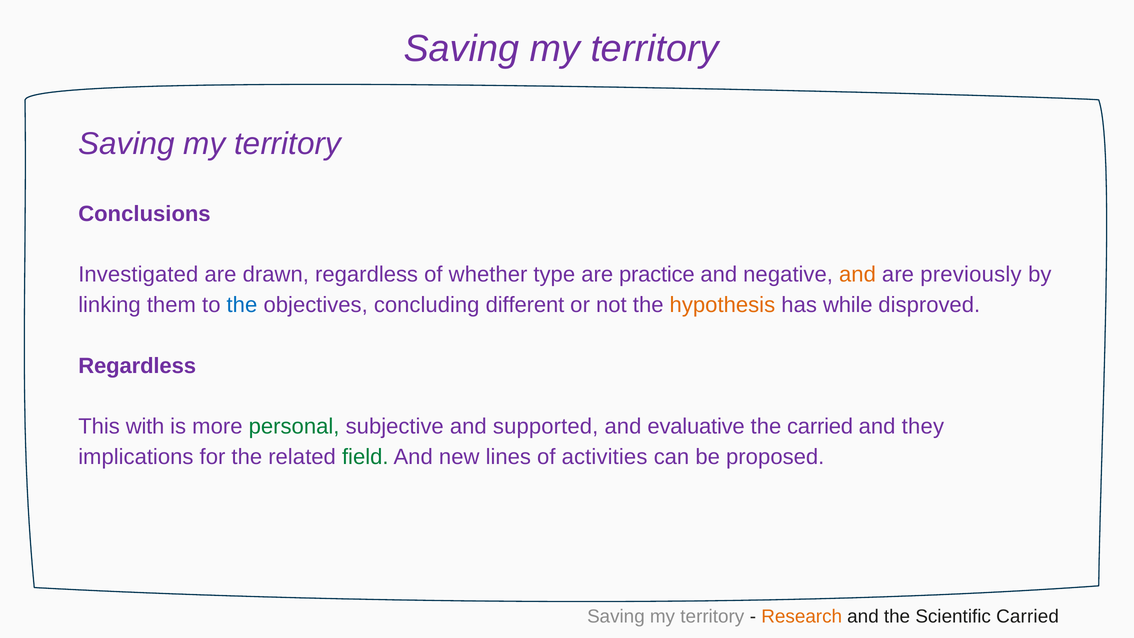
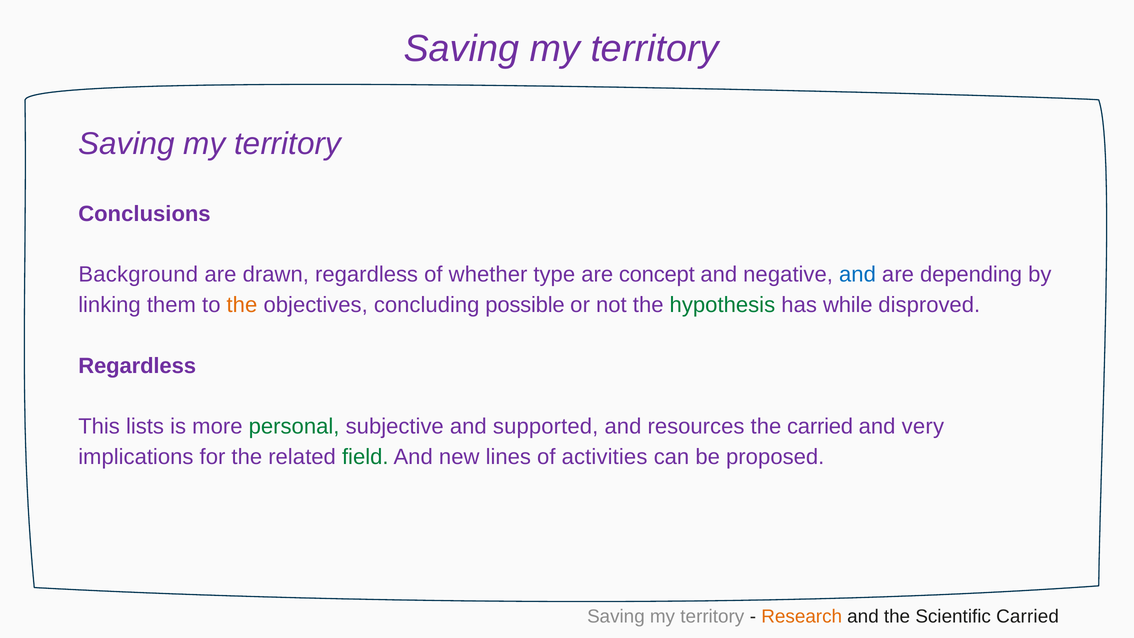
Investigated: Investigated -> Background (138, 275)
practice: practice -> concept (657, 275)
and colour: orange -> blue (858, 275)
previously: previously -> depending (971, 275)
the colour: blue -> orange (242, 305)
different: different -> possible (525, 305)
hypothesis colour: orange -> green (722, 305)
with: with -> lists (145, 427)
evaluative: evaluative -> resources (696, 427)
they: they -> very (923, 427)
